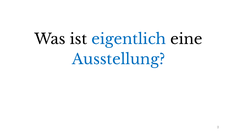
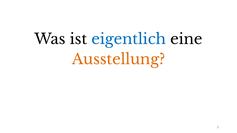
Ausstellung colour: blue -> orange (118, 59)
